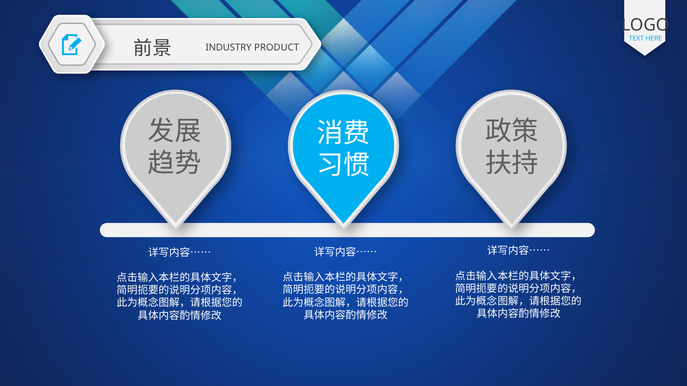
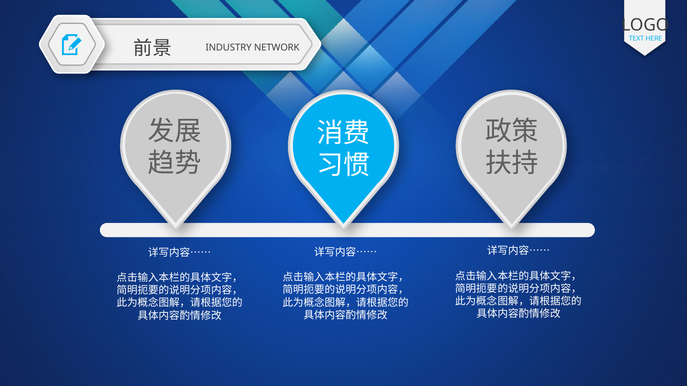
PRODUCT: PRODUCT -> NETWORK (277, 48)
